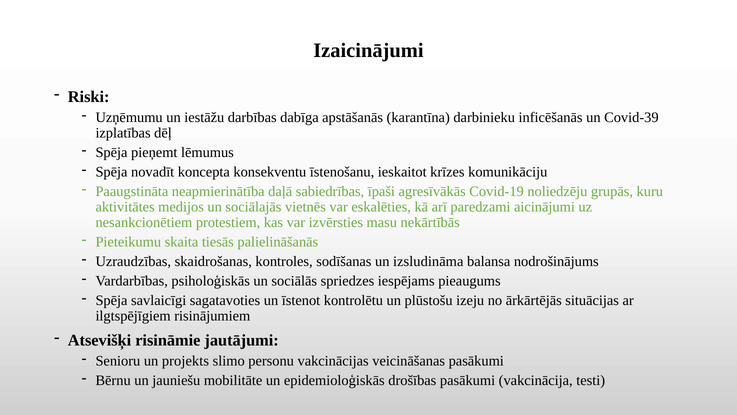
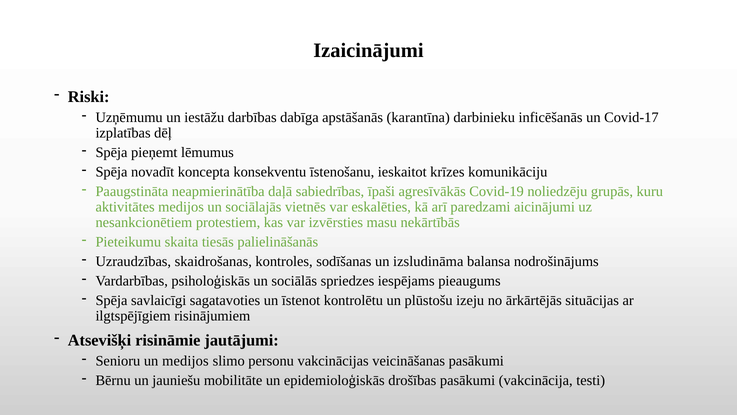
Covid-39: Covid-39 -> Covid-17 (631, 117)
un projekts: projekts -> medijos (185, 361)
